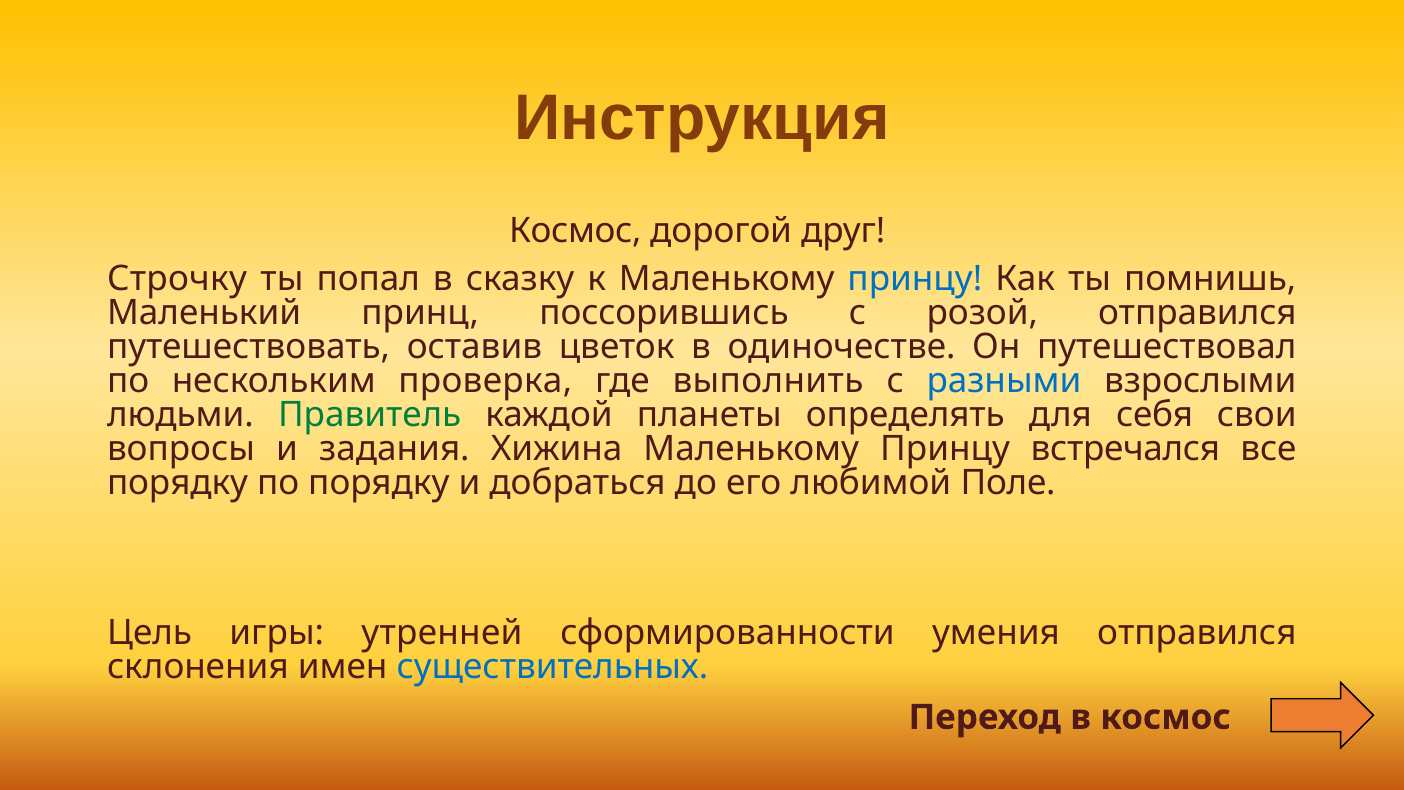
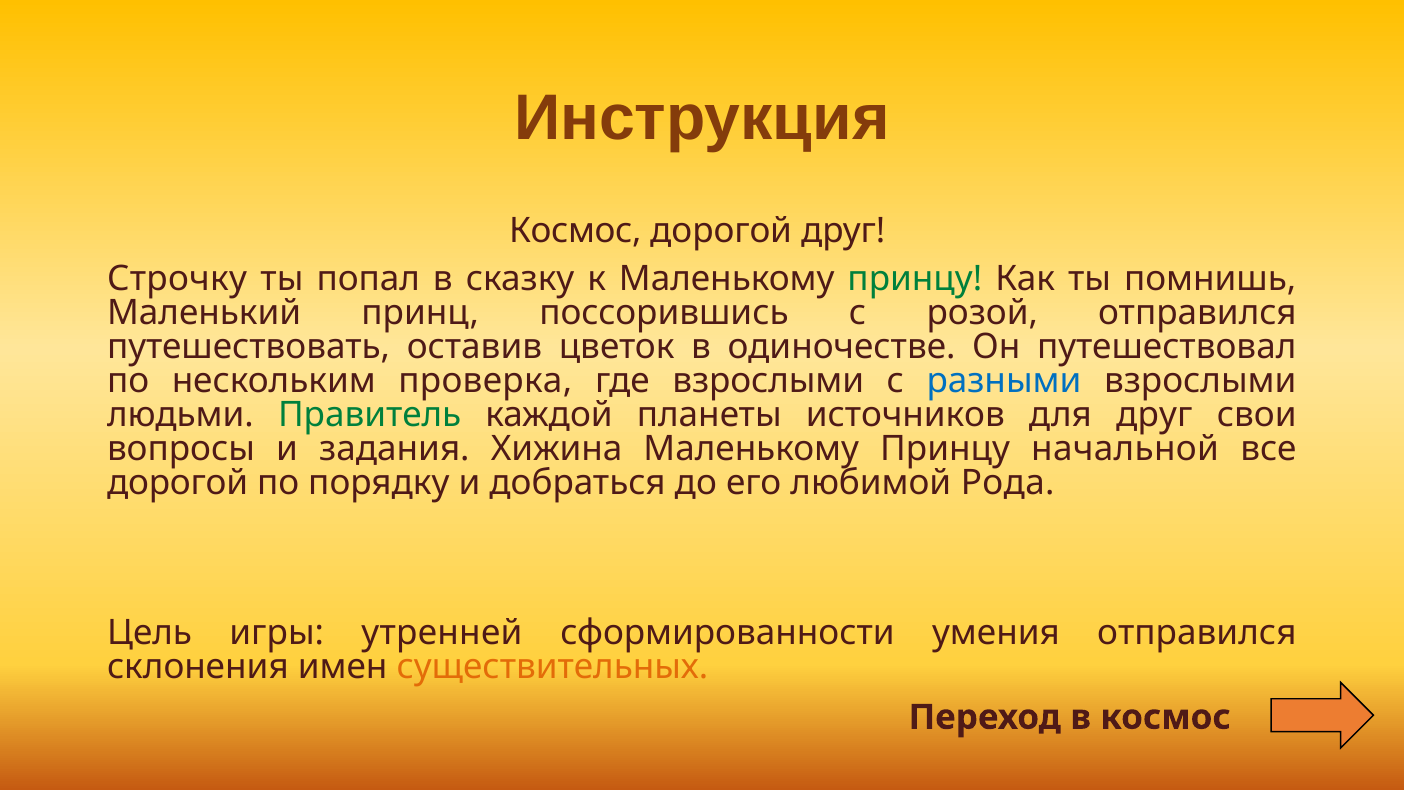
принцу colour: blue -> green (915, 278)
где выполнить: выполнить -> взрослыми (768, 381)
определять: определять -> источников (905, 415)
для себя: себя -> друг (1154, 415)
встречался: встречался -> начальной (1125, 449)
порядку: порядку -> дорогой (178, 483)
Поле: Поле -> Рода (1008, 483)
существительных colour: blue -> orange (552, 667)
